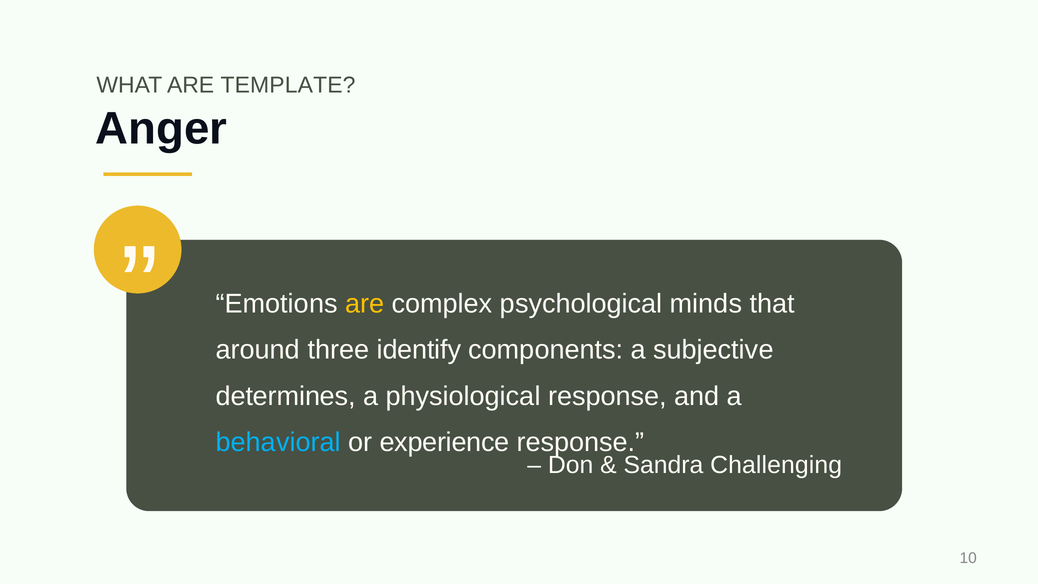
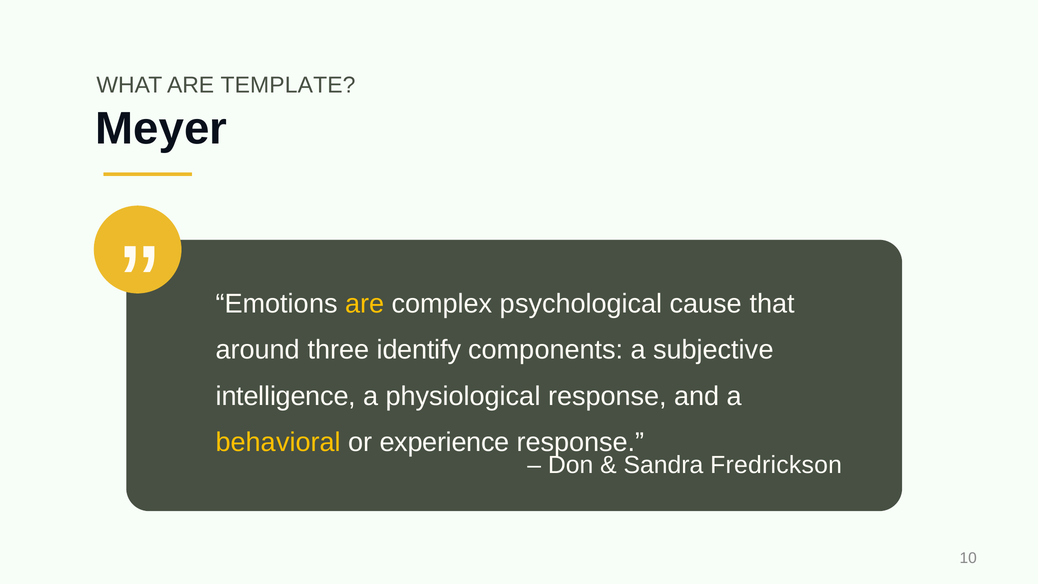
Anger: Anger -> Meyer (161, 129)
minds: minds -> cause (706, 304)
determines: determines -> intelligence (286, 396)
behavioral colour: light blue -> yellow (278, 442)
Challenging: Challenging -> Fredrickson (776, 465)
